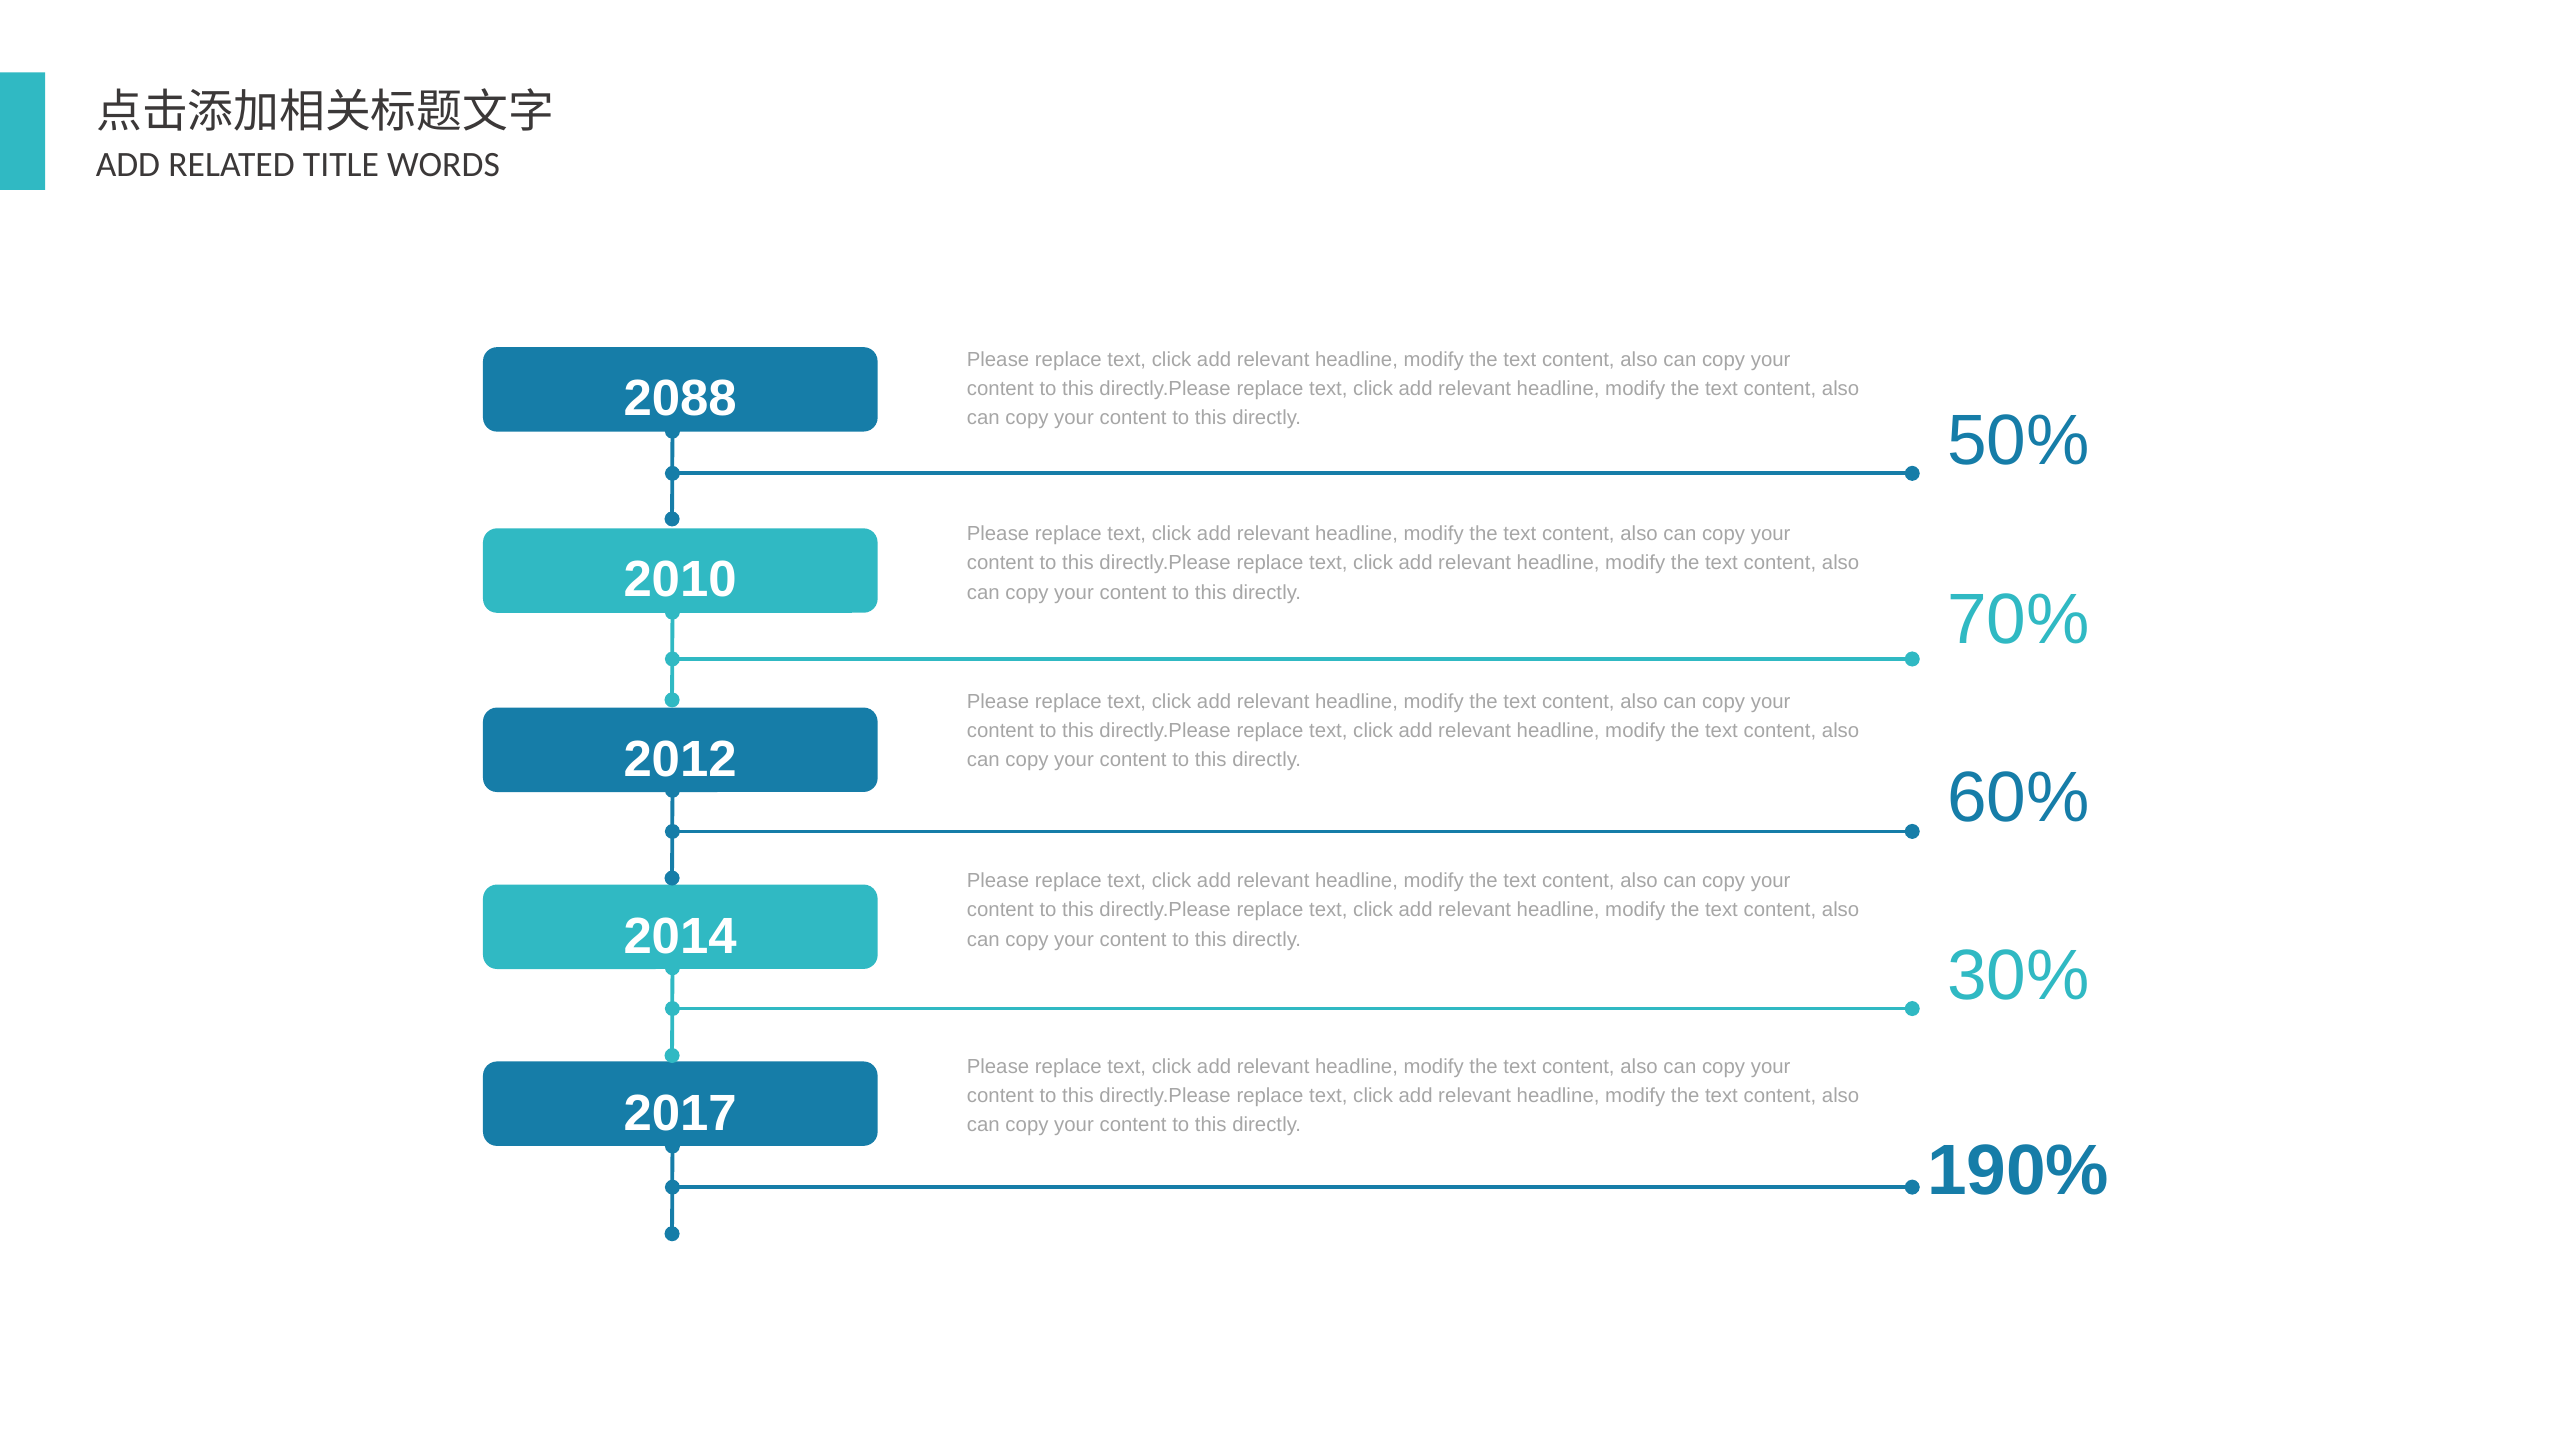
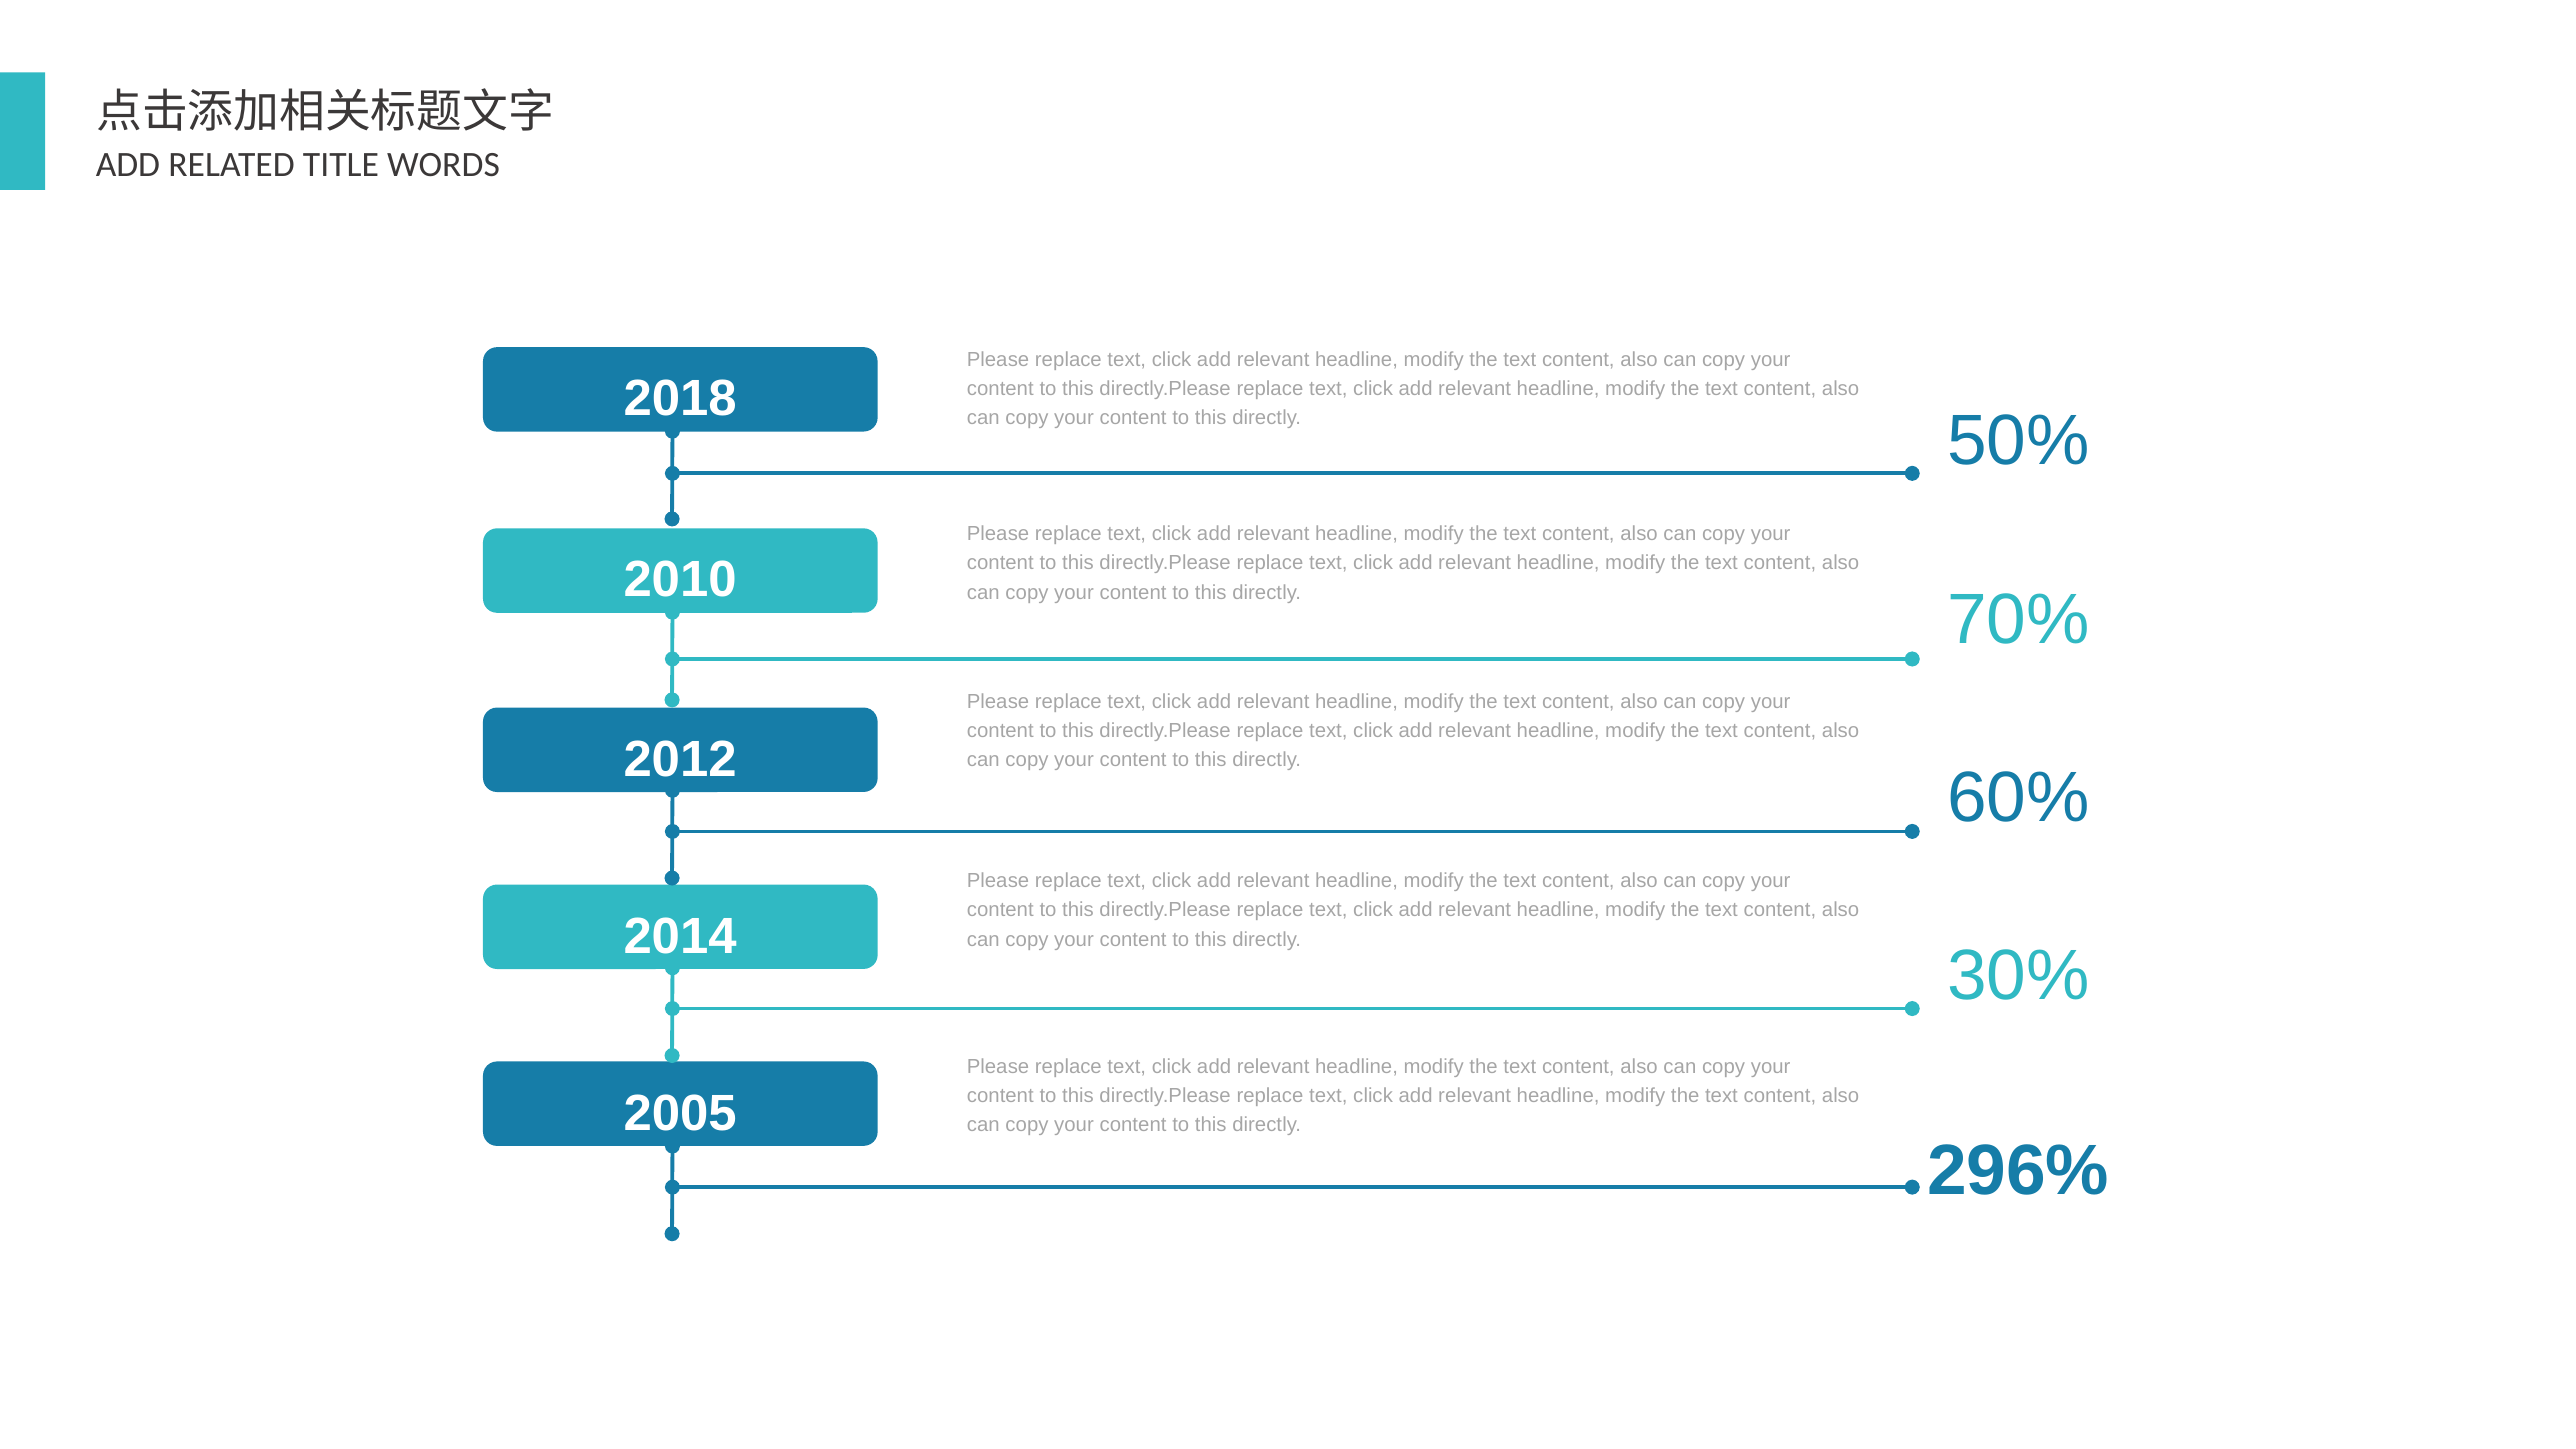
2088: 2088 -> 2018 (680, 399)
2017: 2017 -> 2005 (680, 1113)
190%: 190% -> 296% (2018, 1171)
